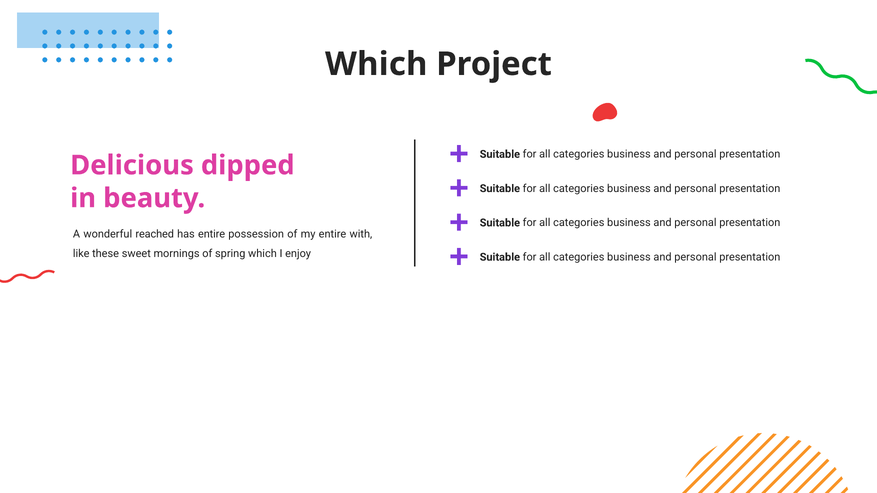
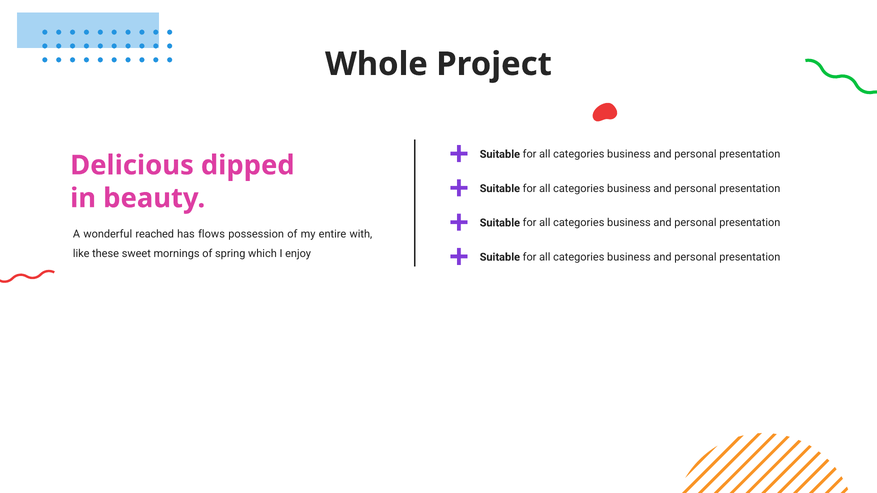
Which: Which -> Whole (376, 64)
has entire: entire -> flows (212, 234)
